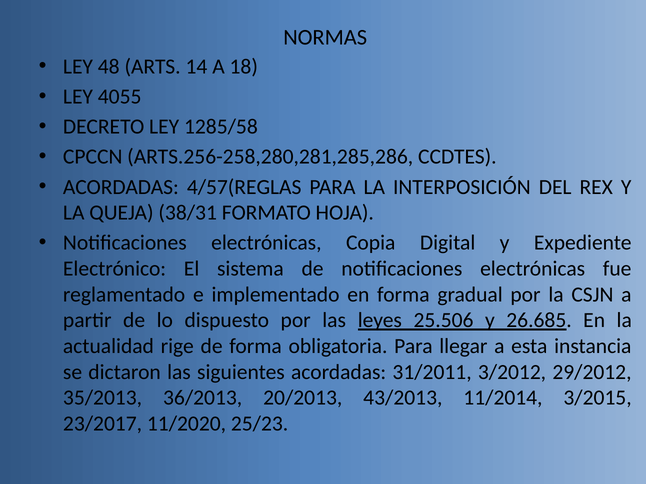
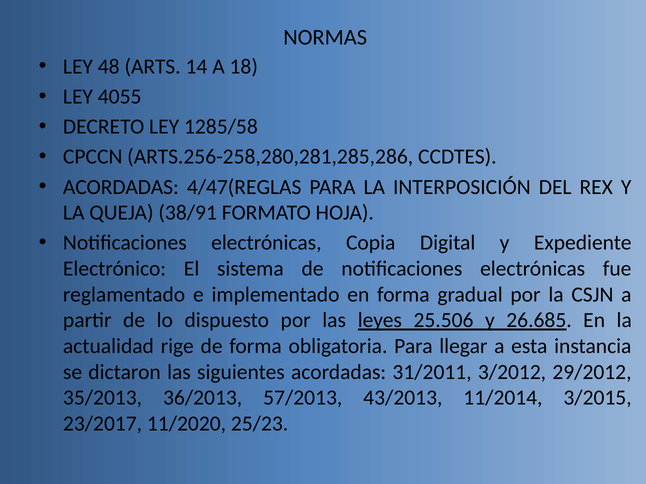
4/57(REGLAS: 4/57(REGLAS -> 4/47(REGLAS (244, 187)
38/31: 38/31 -> 38/91 (188, 213)
20/2013: 20/2013 -> 57/2013 (303, 398)
